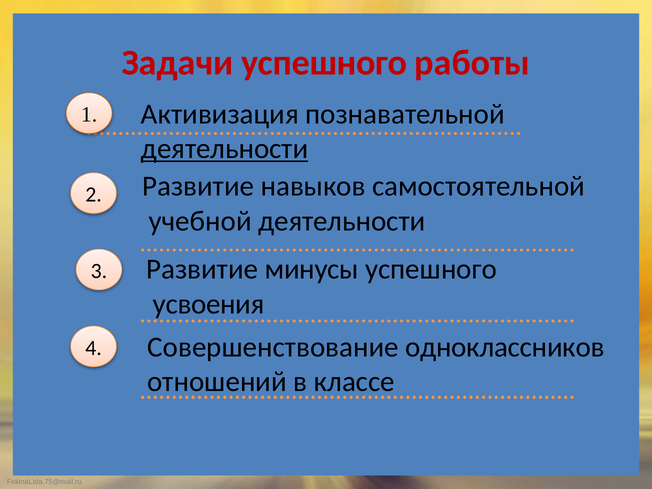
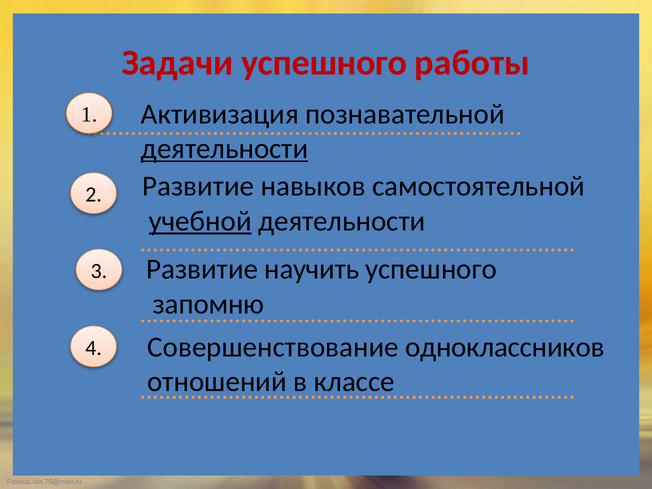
учебной underline: none -> present (200, 221)
минусы: минусы -> научить (312, 269)
усвоения: усвоения -> запомню (209, 304)
